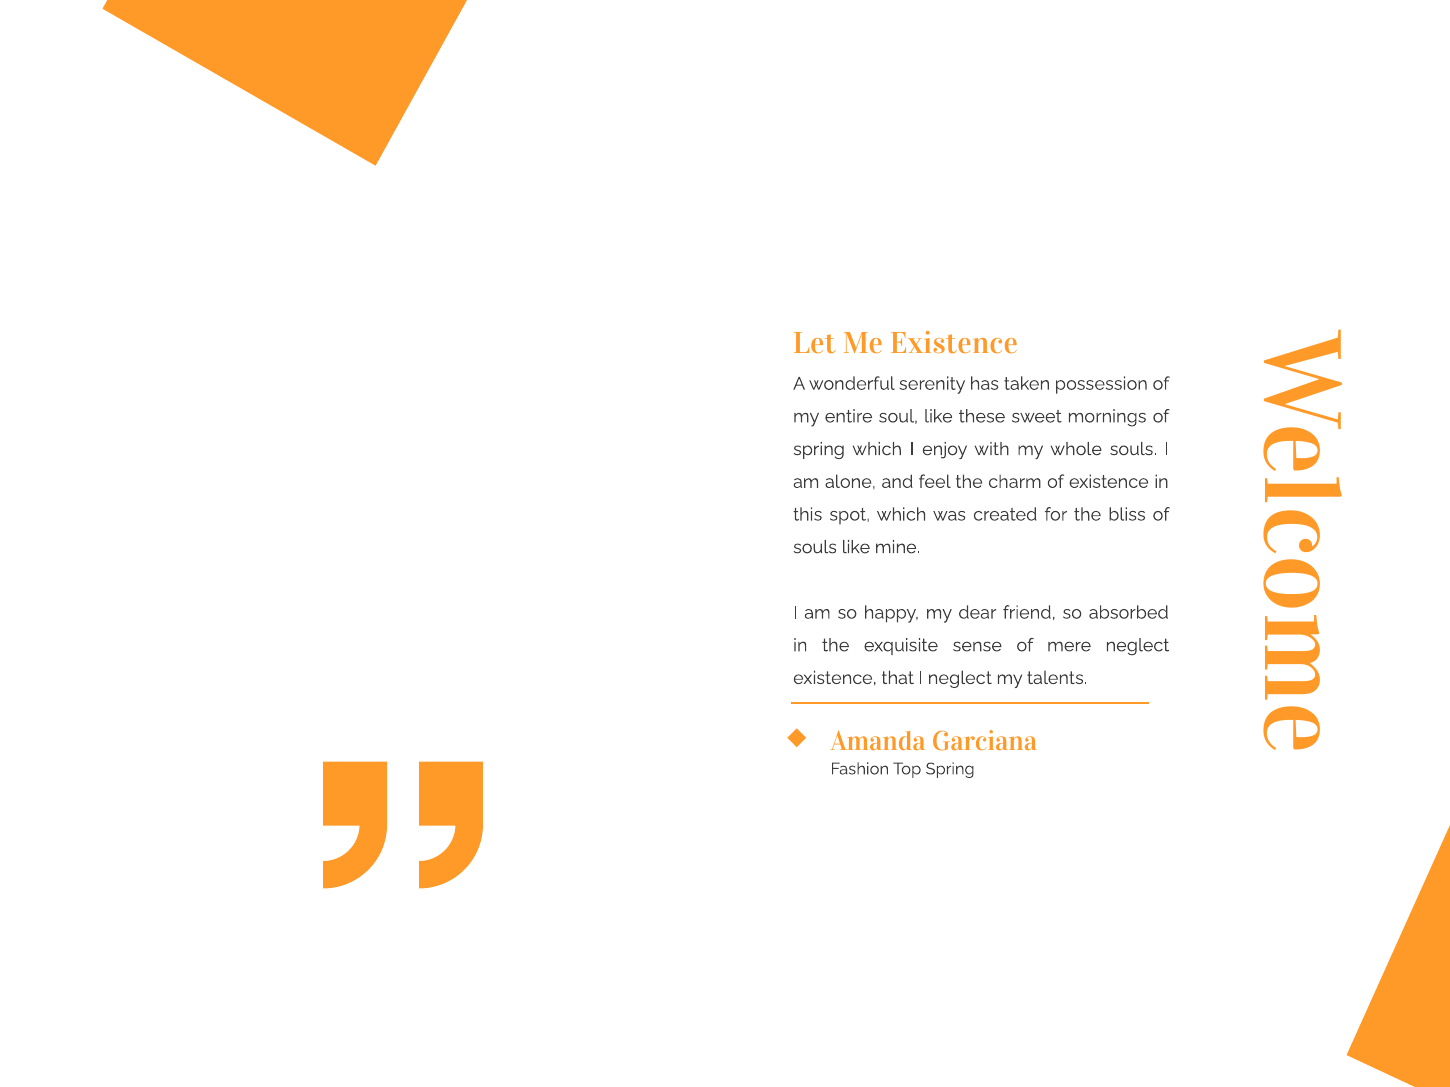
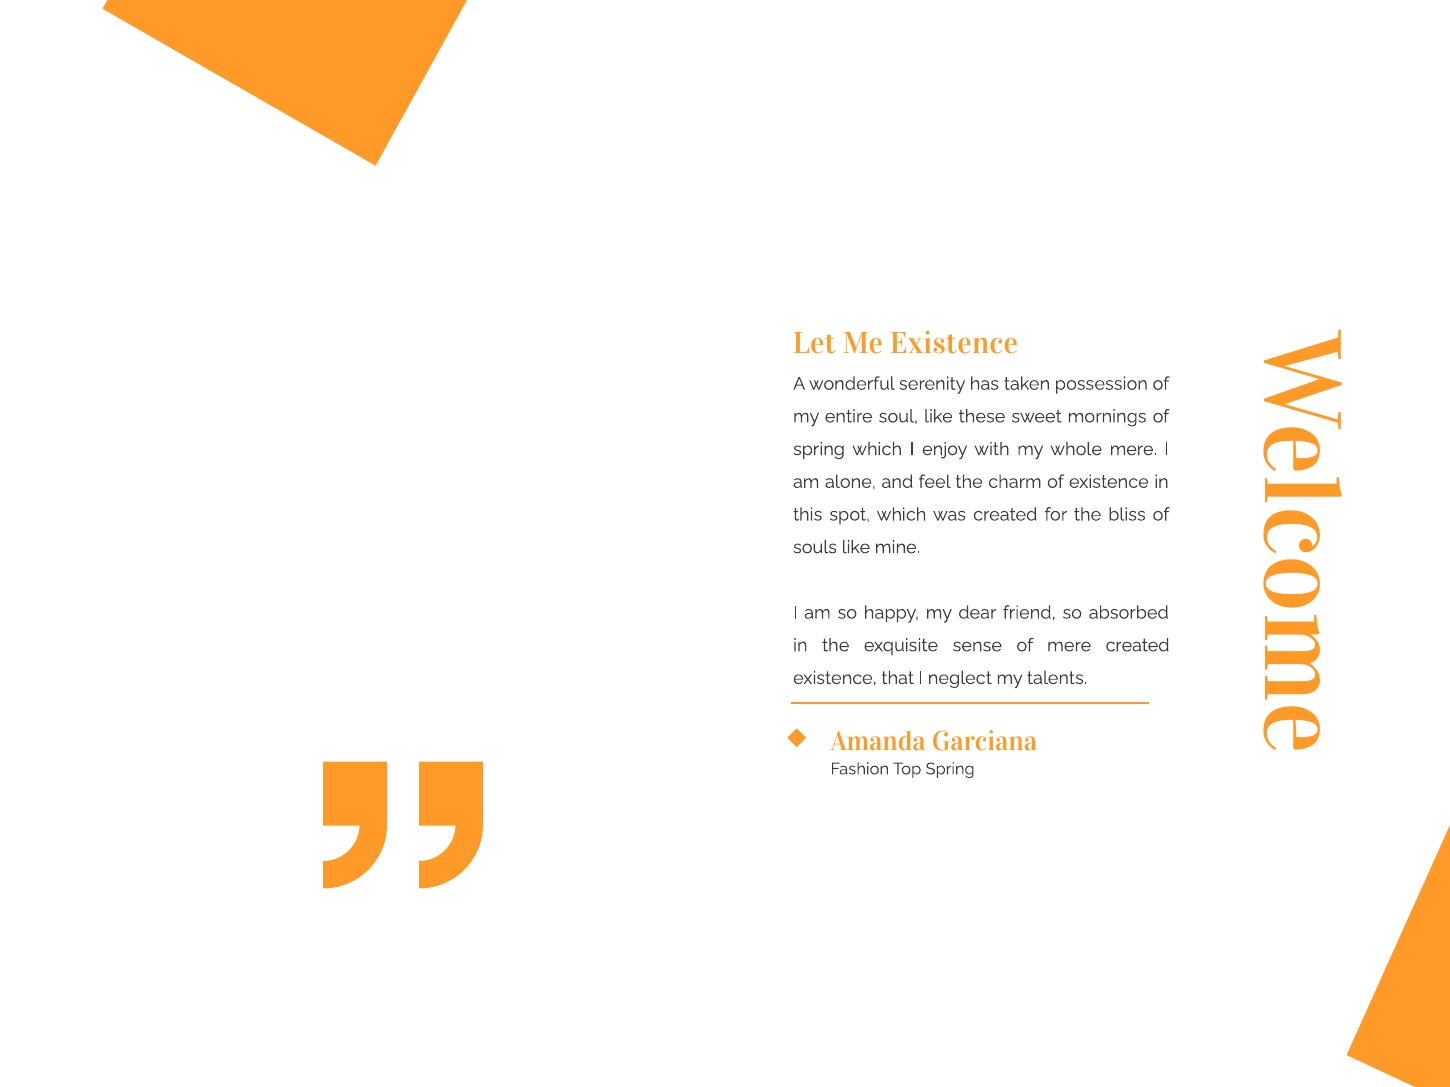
whole souls: souls -> mere (1133, 449)
mere neglect: neglect -> created (1138, 646)
